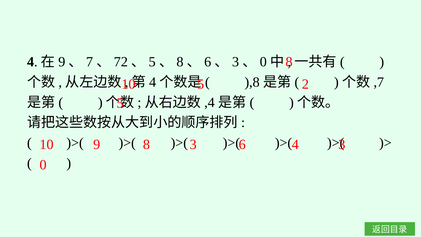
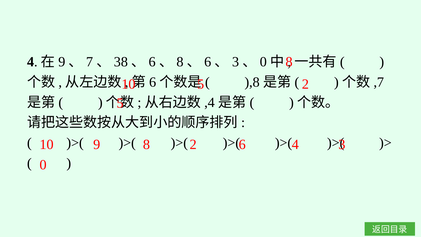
72: 72 -> 38 (121, 62)
5: 5 -> 6 (152, 62)
4: 4 -> 6 (153, 82)
8 3: 3 -> 2 (193, 144)
